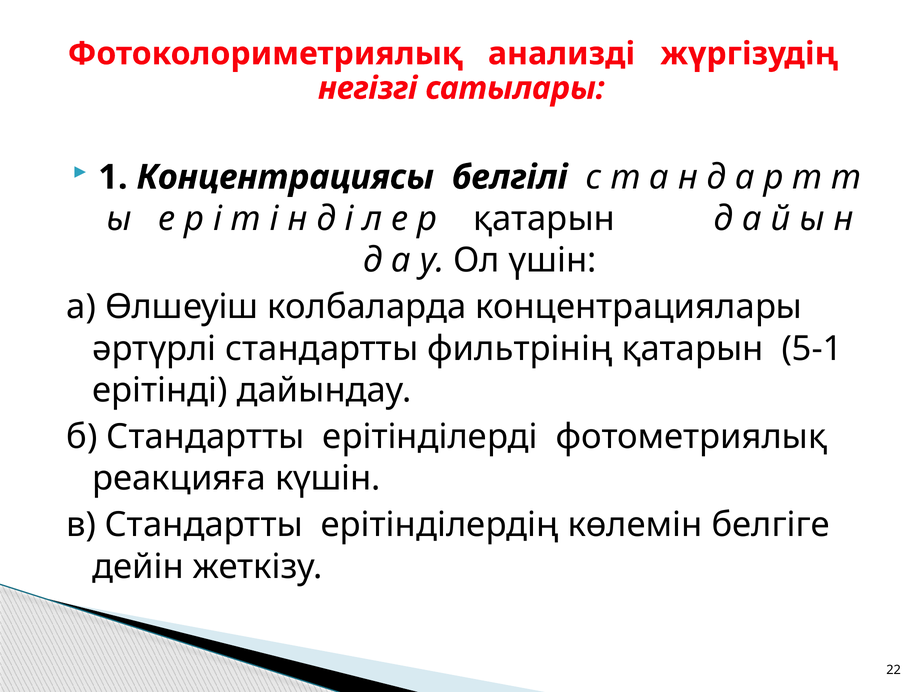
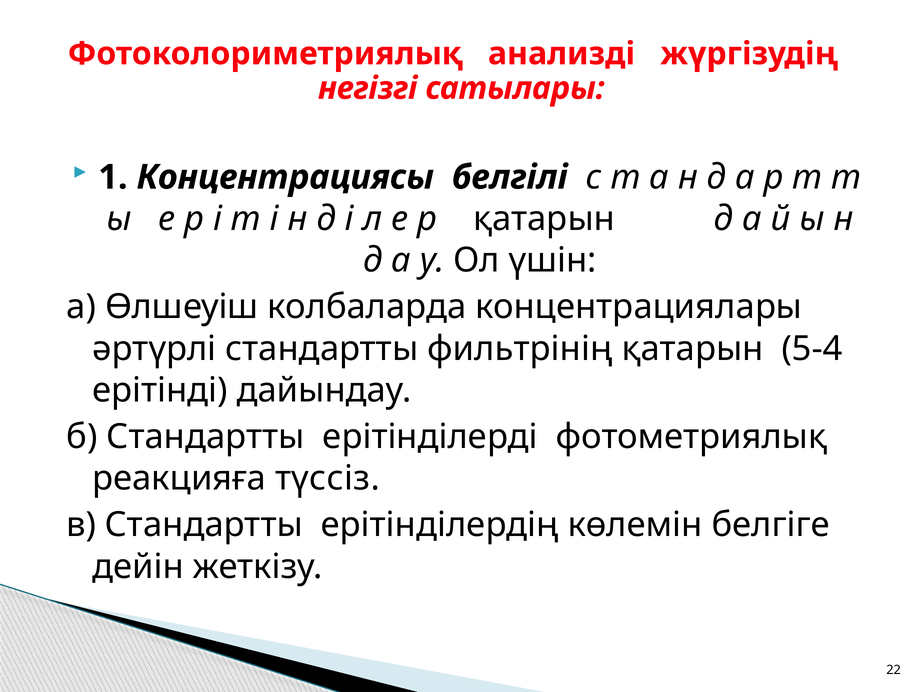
5-1: 5-1 -> 5-4 (812, 349)
күшін: күшін -> түссіз (327, 479)
